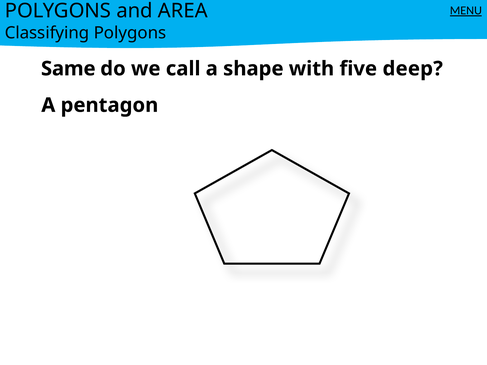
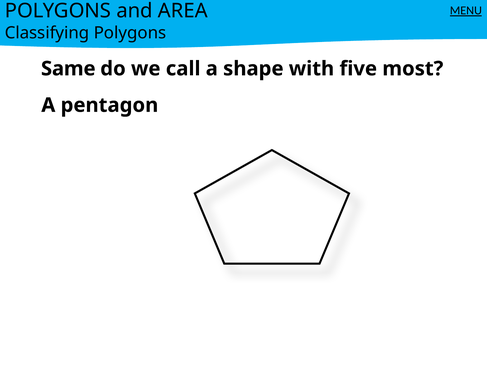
deep: deep -> most (413, 69)
